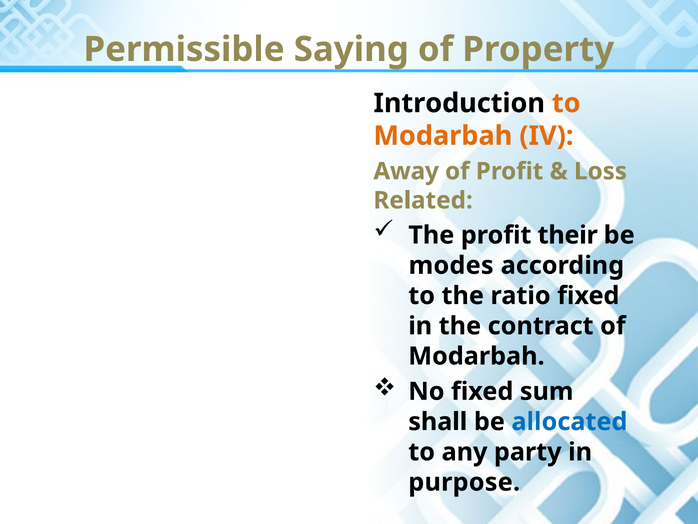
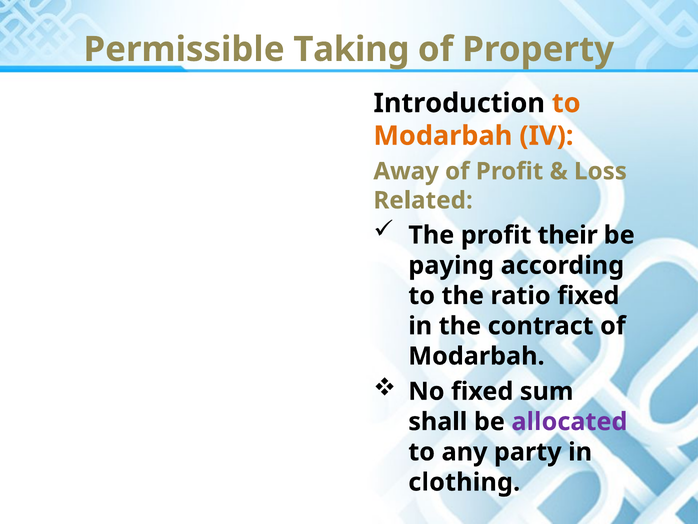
Saying: Saying -> Taking (351, 49)
modes: modes -> paying (451, 265)
allocated colour: blue -> purple (569, 421)
purpose: purpose -> clothing (464, 482)
